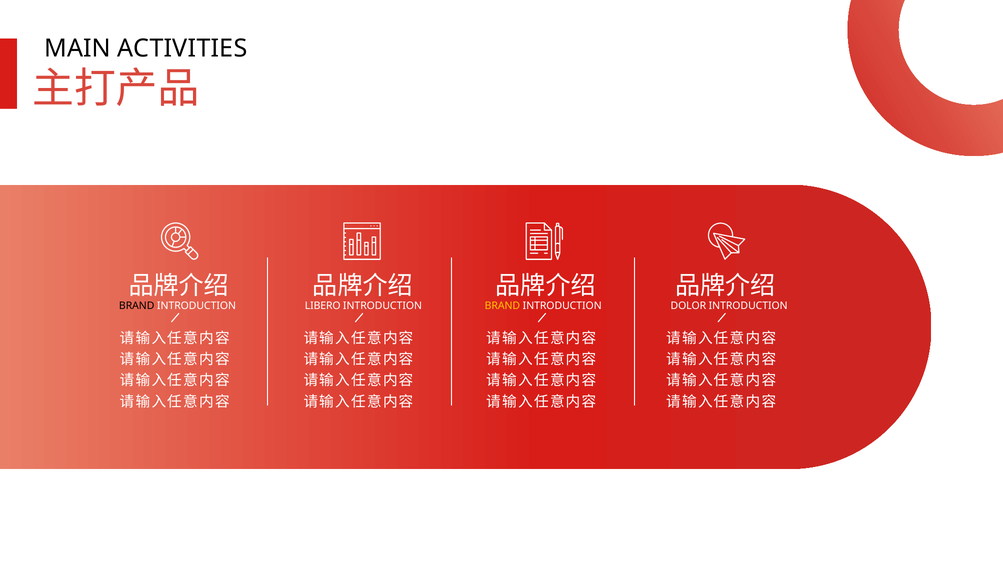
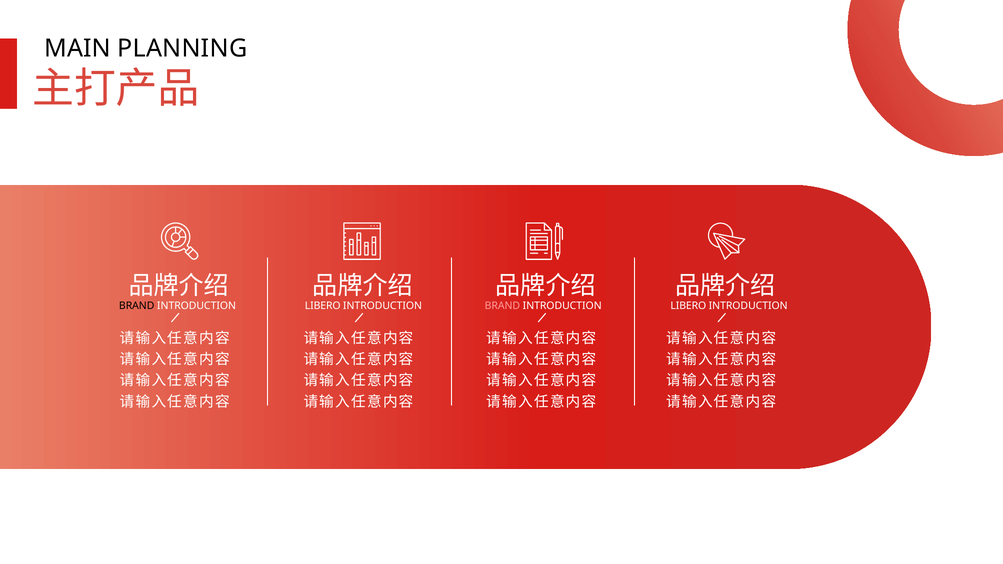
ACTIVITIES: ACTIVITIES -> PLANNING (182, 48)
BRAND colour: yellow -> pink (502, 306)
INTRODUCTION DOLOR: DOLOR -> LIBERO (688, 306)
